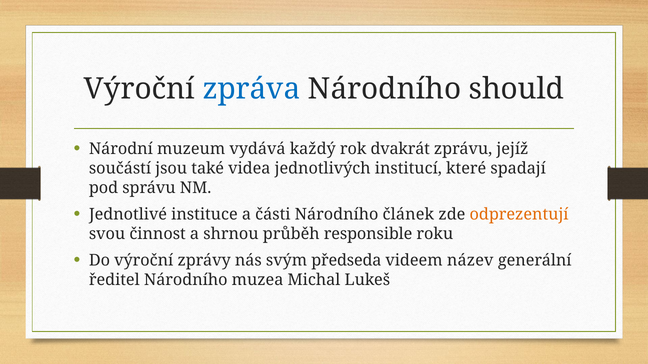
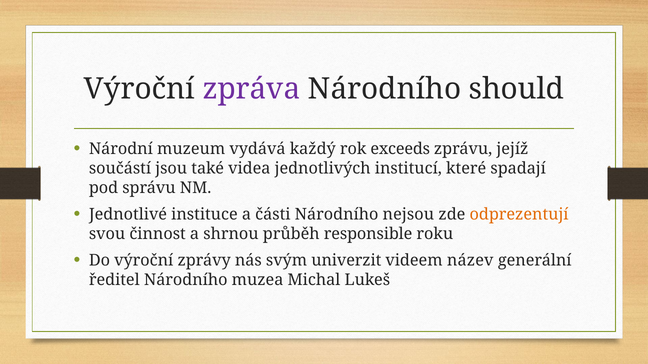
zpráva colour: blue -> purple (251, 89)
dvakrát: dvakrát -> exceeds (400, 149)
článek: článek -> nejsou (408, 215)
předseda: předseda -> univerzit (346, 261)
